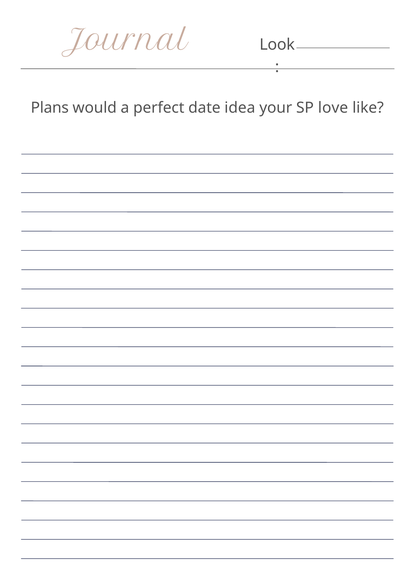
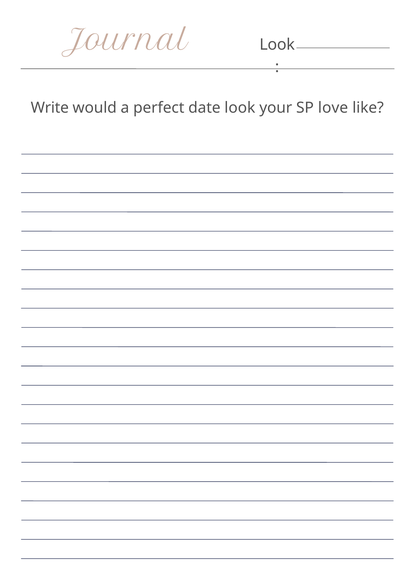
Plans: Plans -> Write (50, 108)
date idea: idea -> look (240, 108)
